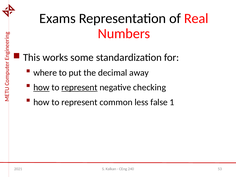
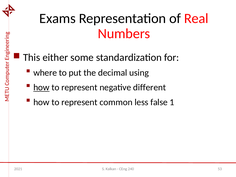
works: works -> either (55, 57)
away: away -> using (139, 73)
represent underline: present -> none (79, 87)
checking: checking -> different (150, 87)
